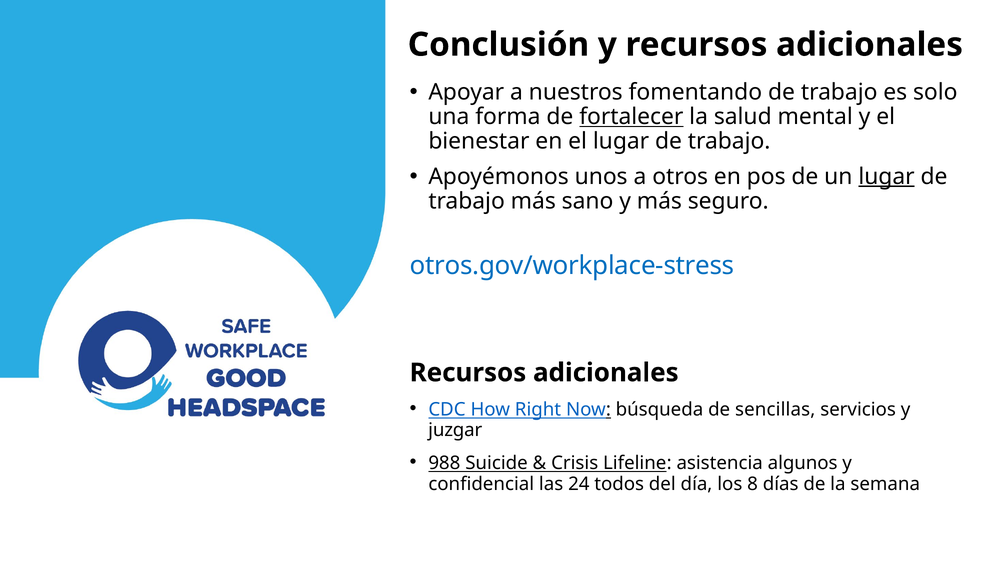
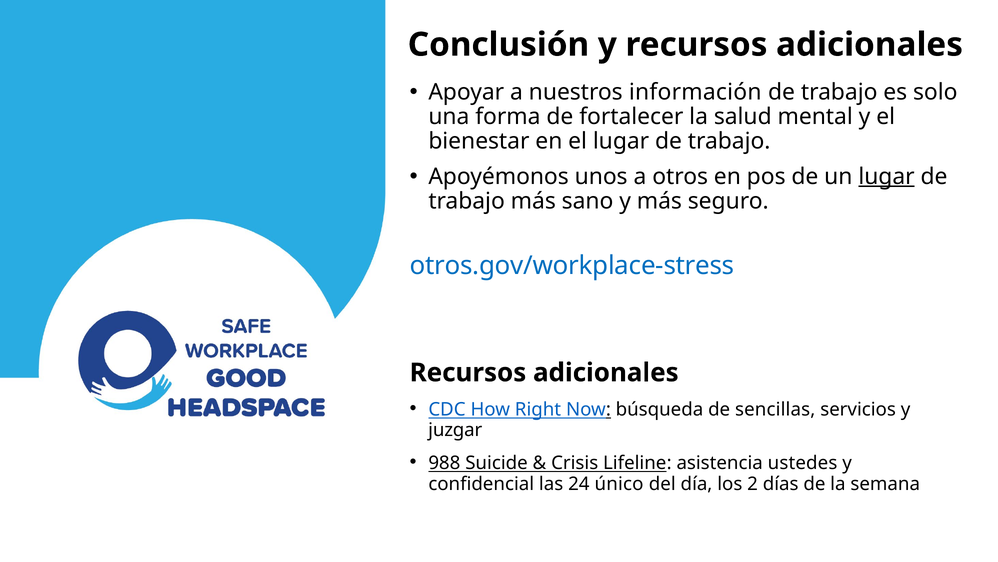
fomentando: fomentando -> información (695, 92)
fortalecer underline: present -> none (631, 117)
algunos: algunos -> ustedes (803, 463)
todos: todos -> único (619, 483)
8: 8 -> 2 (753, 483)
